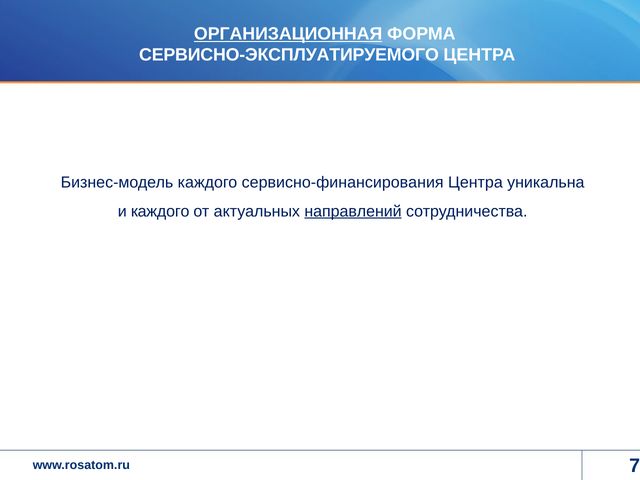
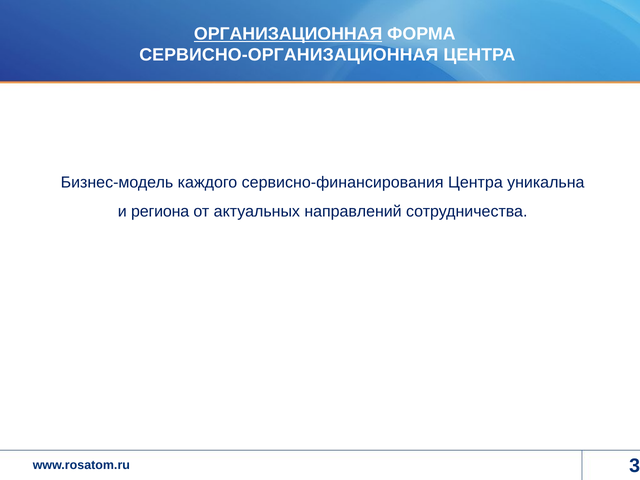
СЕРВИСНО-ЭКСПЛУАТИРУЕМОГО: СЕРВИСНО-ЭКСПЛУАТИРУЕМОГО -> СЕРВИСНО-ОРГАНИЗАЦИОННАЯ (289, 55)
и каждого: каждого -> региона (160, 211)
направлений underline: present -> none (353, 211)
7: 7 -> 3 (635, 466)
